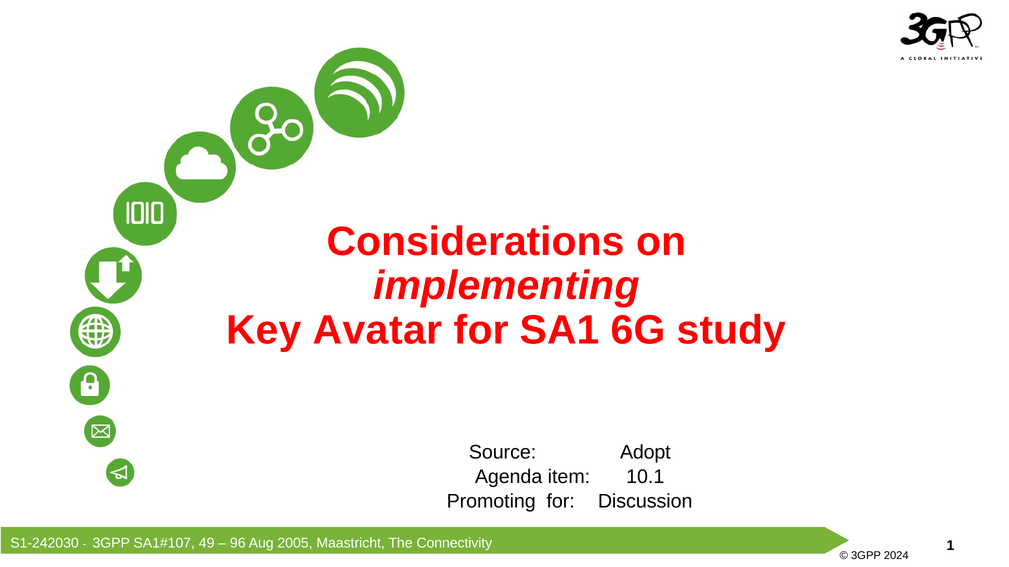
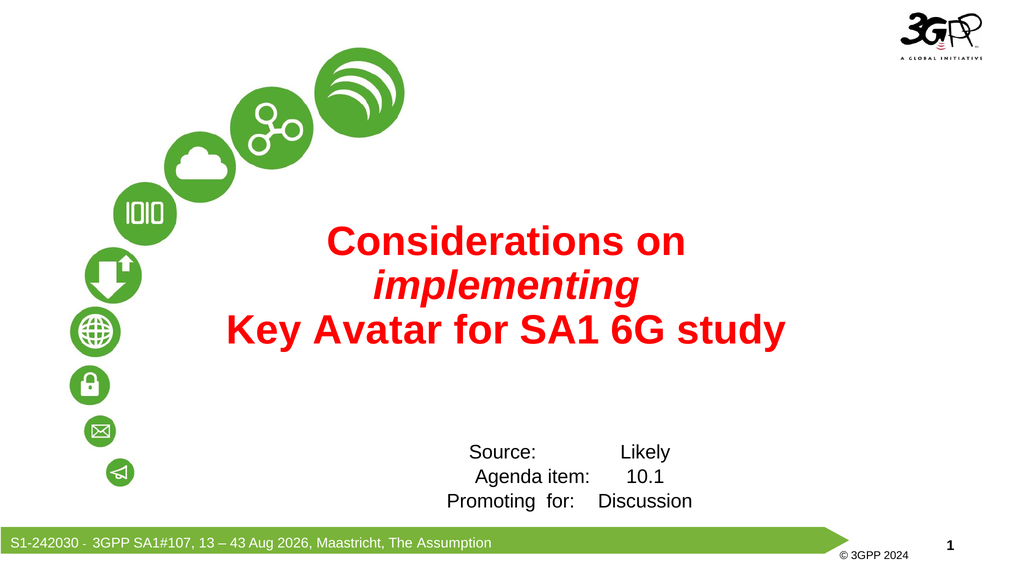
Adopt: Adopt -> Likely (645, 453)
49: 49 -> 13 (207, 544)
96: 96 -> 43 (238, 544)
2005: 2005 -> 2026 (295, 544)
Connectivity: Connectivity -> Assumption (454, 544)
